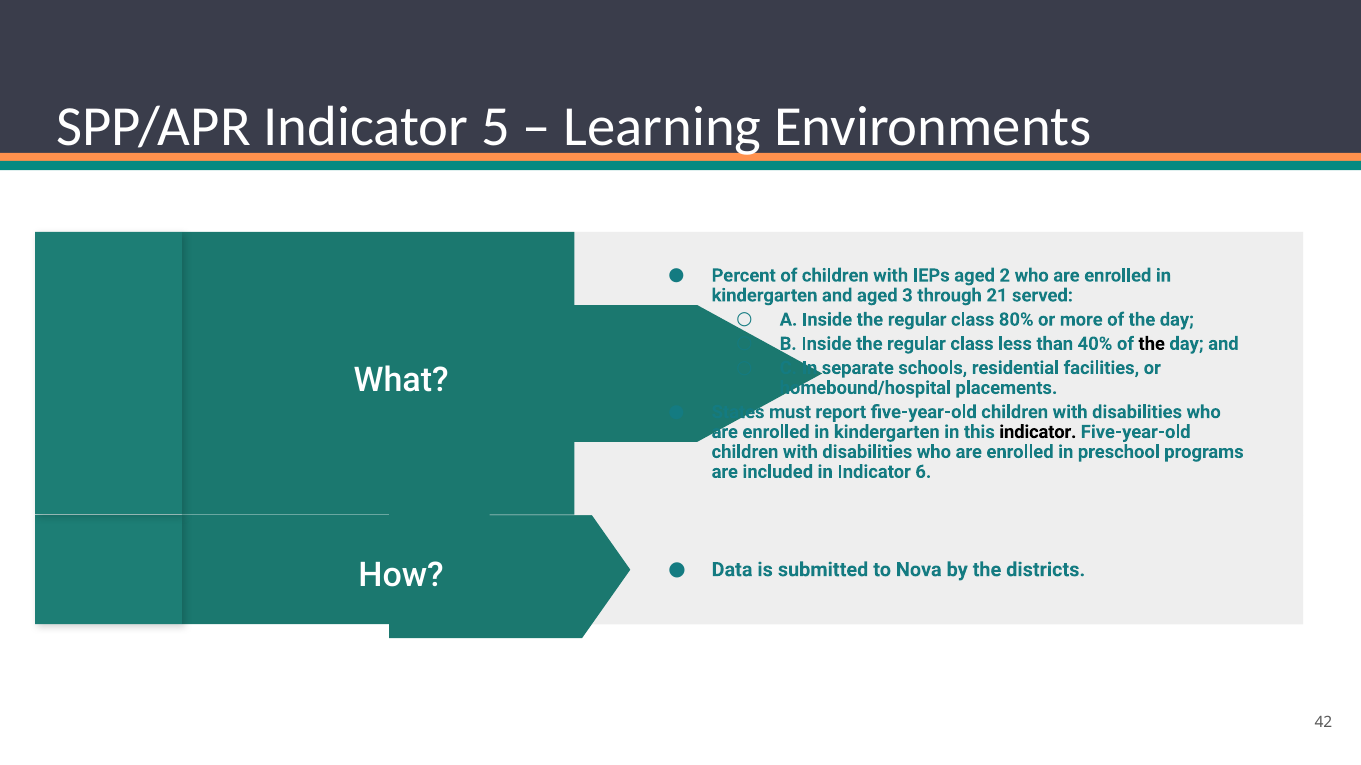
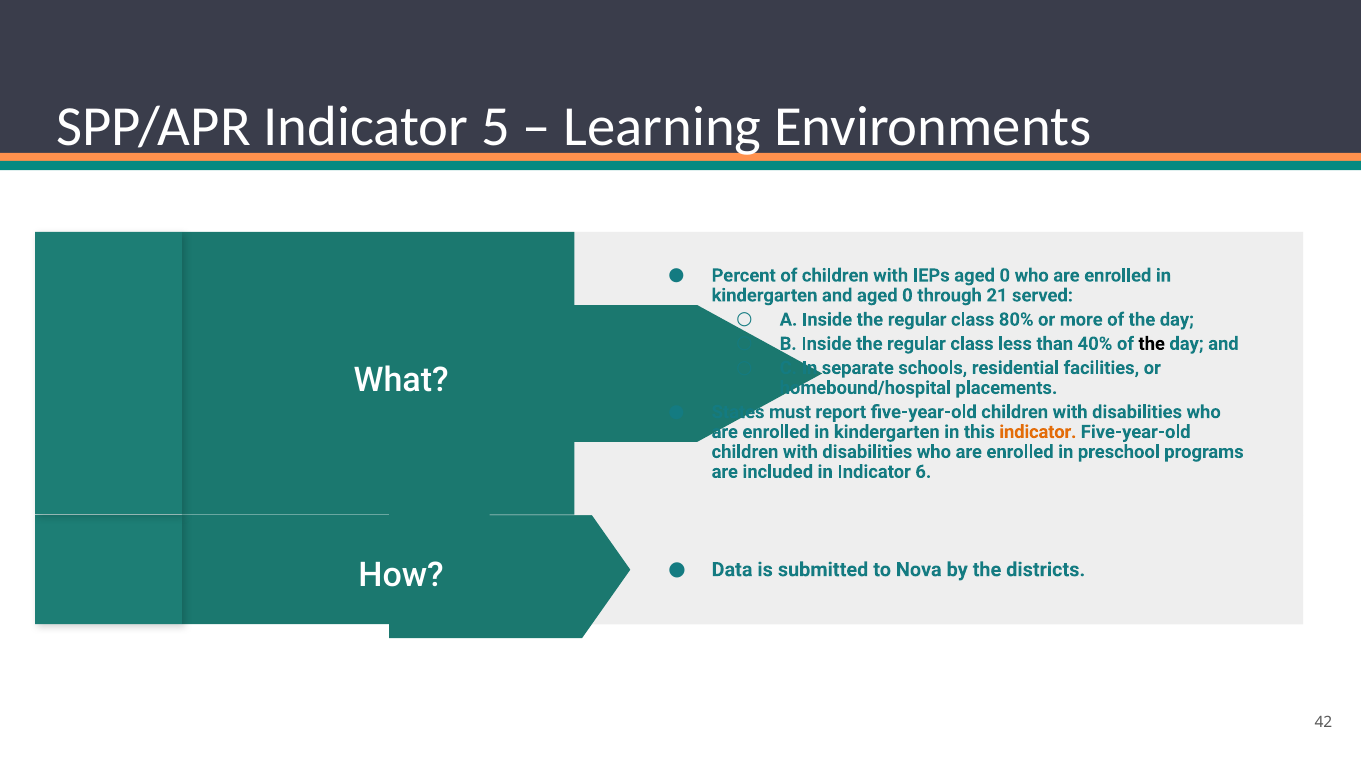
IEPs aged 2: 2 -> 0 (1005, 276)
and aged 3: 3 -> 0 (907, 296)
indicator colour: black -> orange (1038, 432)
